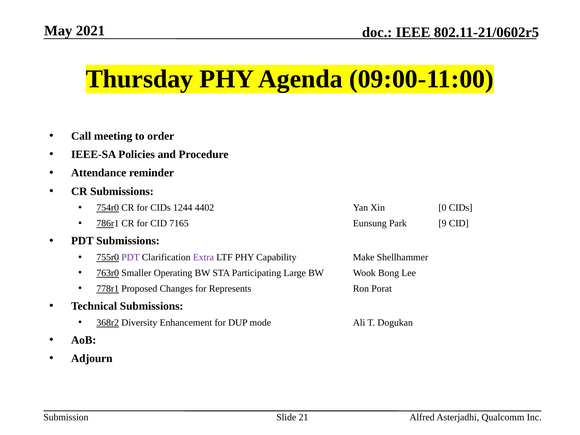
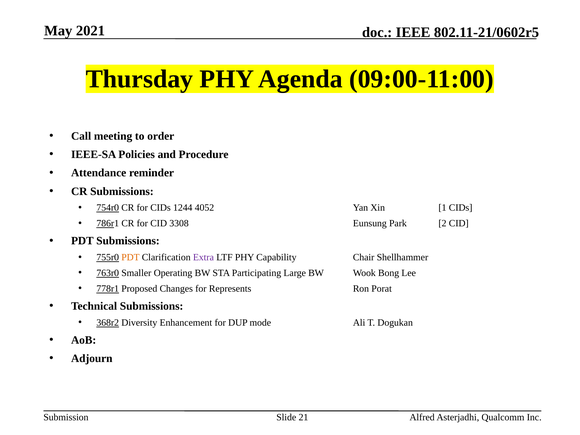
4402: 4402 -> 4052 (204, 208)
0: 0 -> 1 (442, 208)
7165: 7165 -> 3308 (179, 223)
9: 9 -> 2 (442, 223)
PDT colour: purple -> orange (130, 257)
Make: Make -> Chair (364, 257)
